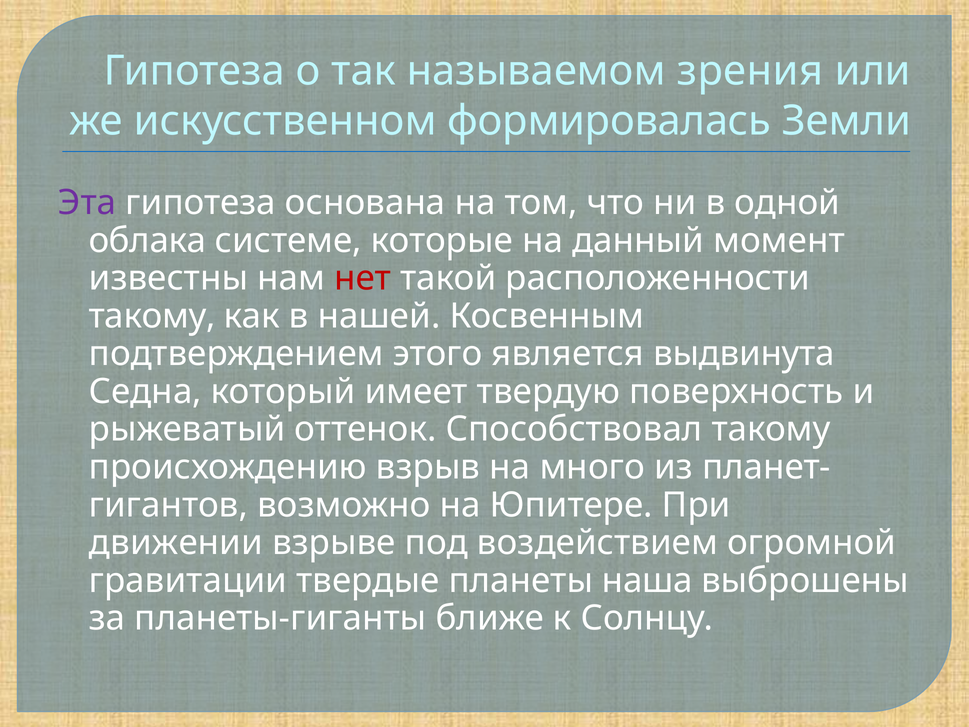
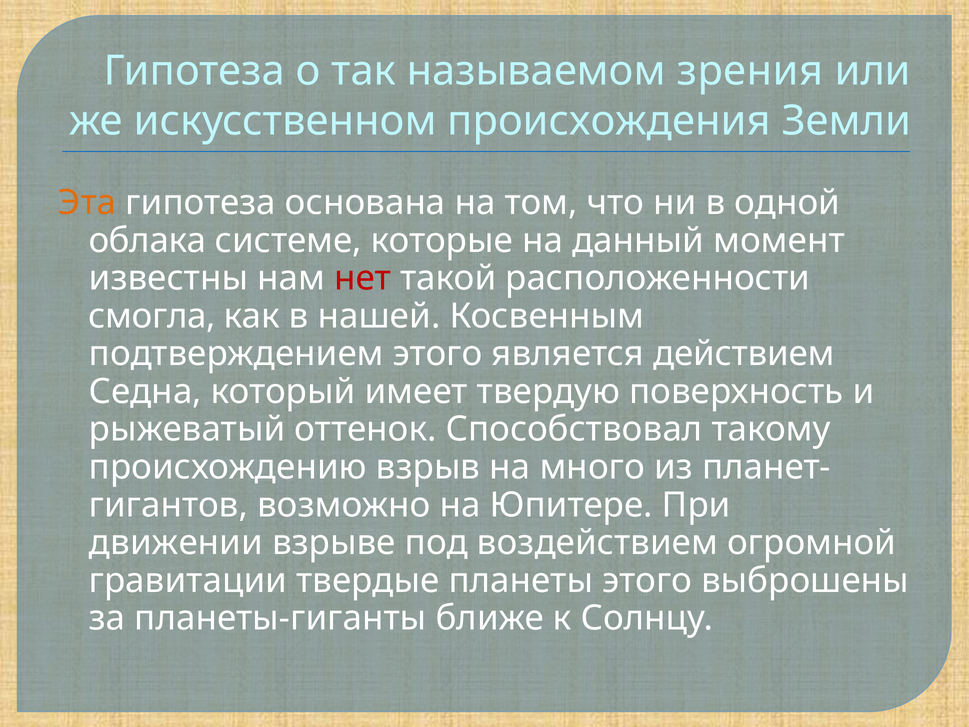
формировалась: формировалась -> происхождения (609, 121)
Эта colour: purple -> orange (87, 203)
такому: такому -> смогла (152, 316)
выдвинута: выдвинута -> действием (744, 354)
планеты наша: наша -> этого (647, 580)
